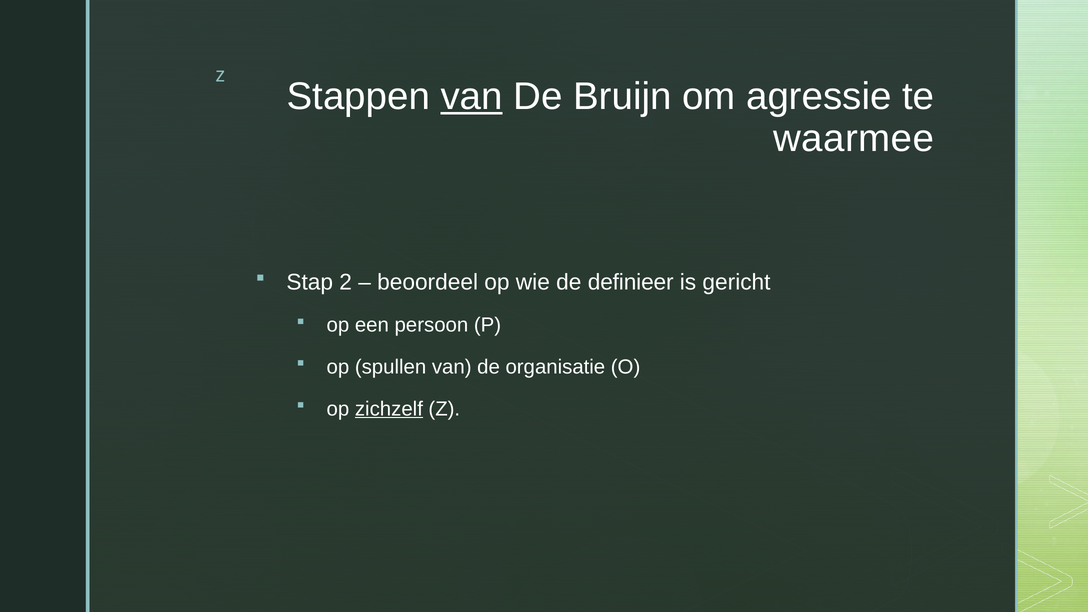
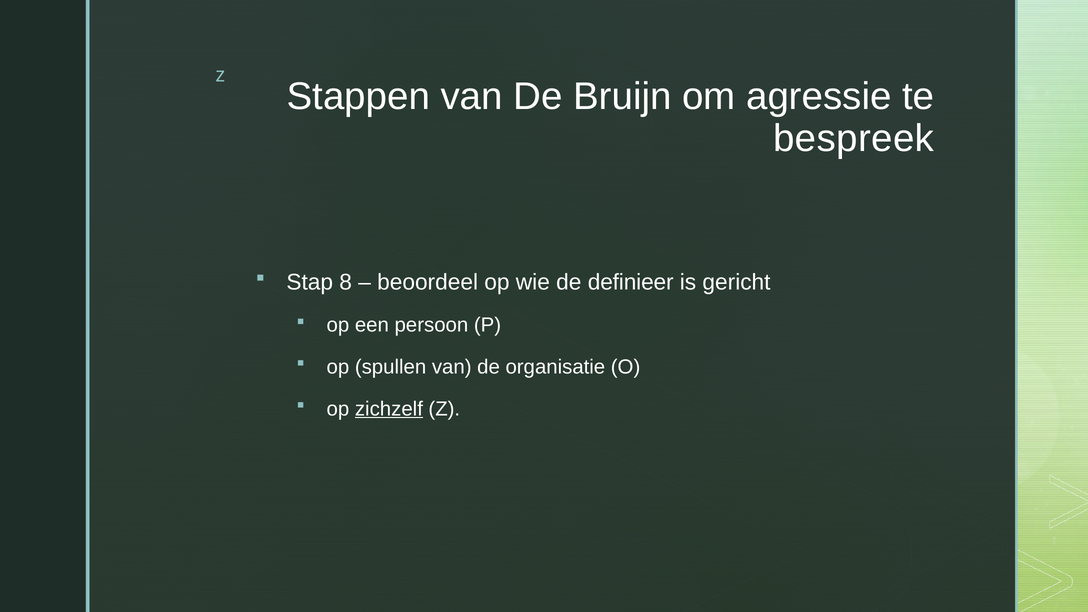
van underline: present -> none (472, 97)
waarmee: waarmee -> bespreek (854, 138)
2: 2 -> 8 (346, 282)
